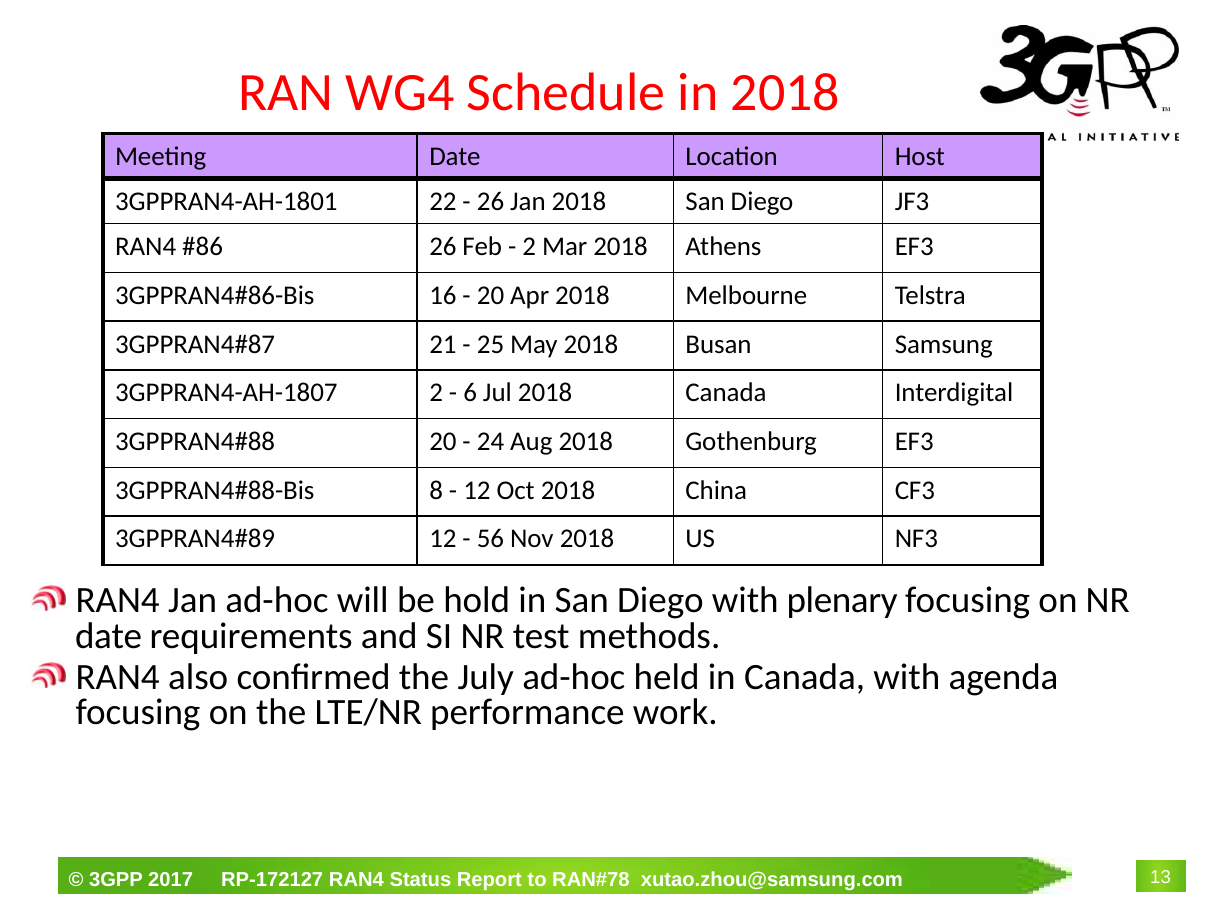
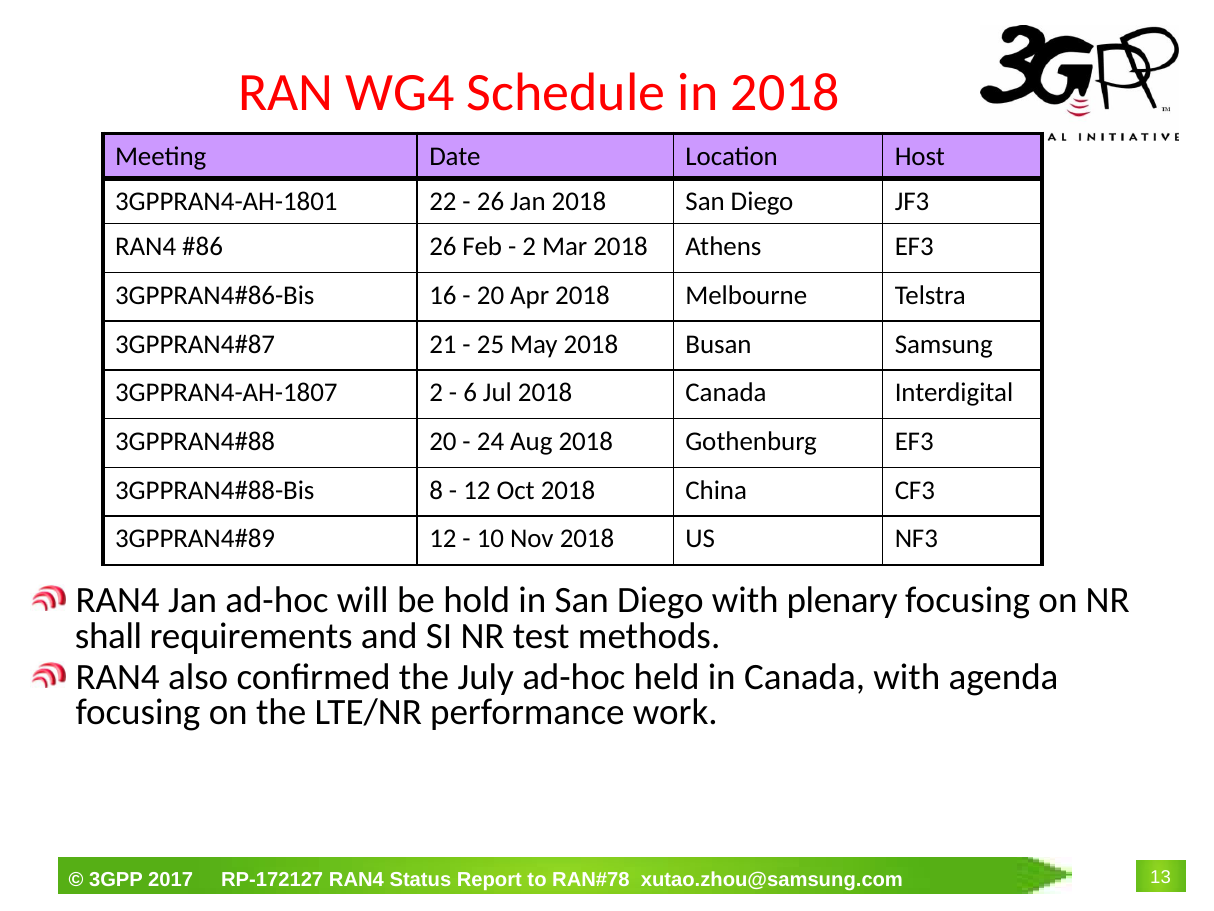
56: 56 -> 10 (490, 539)
date: date -> shall (109, 635)
